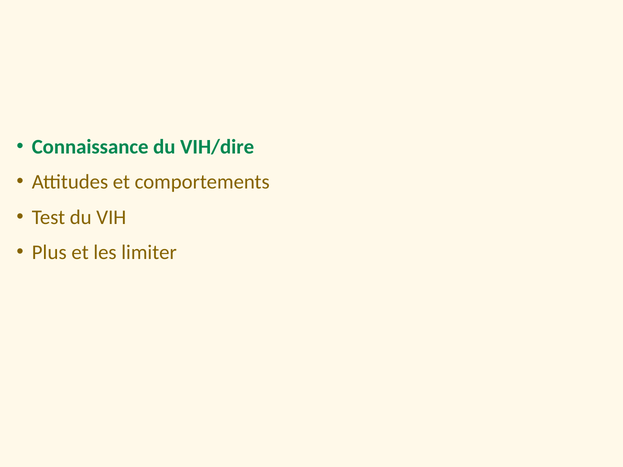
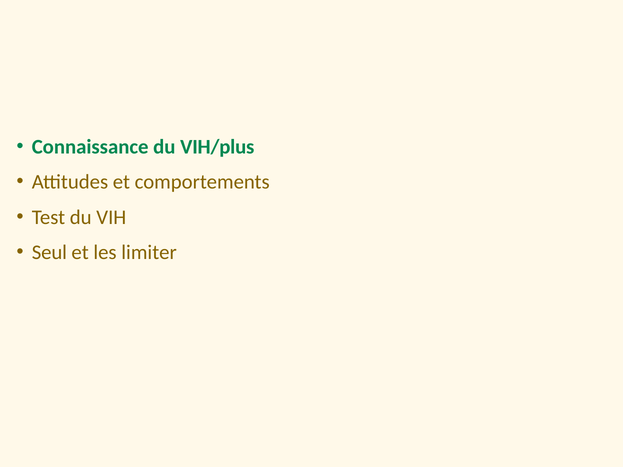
VIH/dire: VIH/dire -> VIH/plus (217, 147)
Plus: Plus -> Seul (49, 253)
